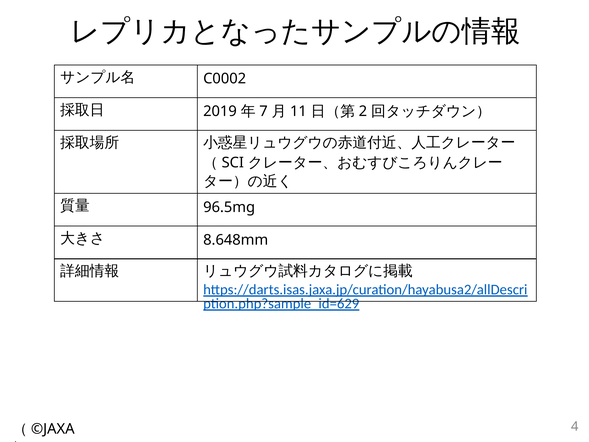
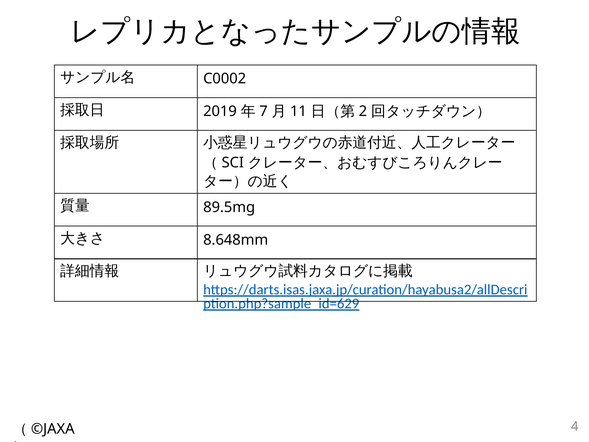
96.5mg: 96.5mg -> 89.5mg (229, 207)
